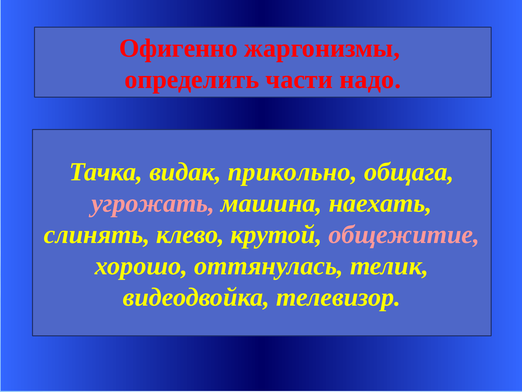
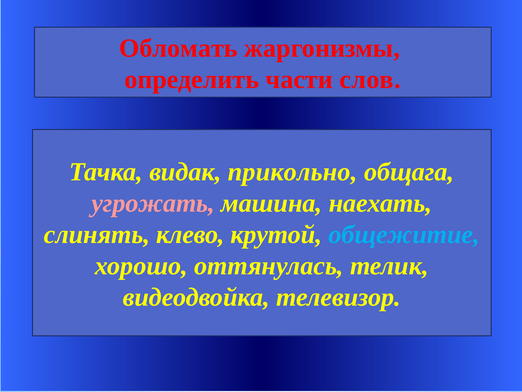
Офигенно: Офигенно -> Обломать (178, 48)
надо: надо -> слов (370, 80)
общежитие colour: pink -> light blue (404, 234)
